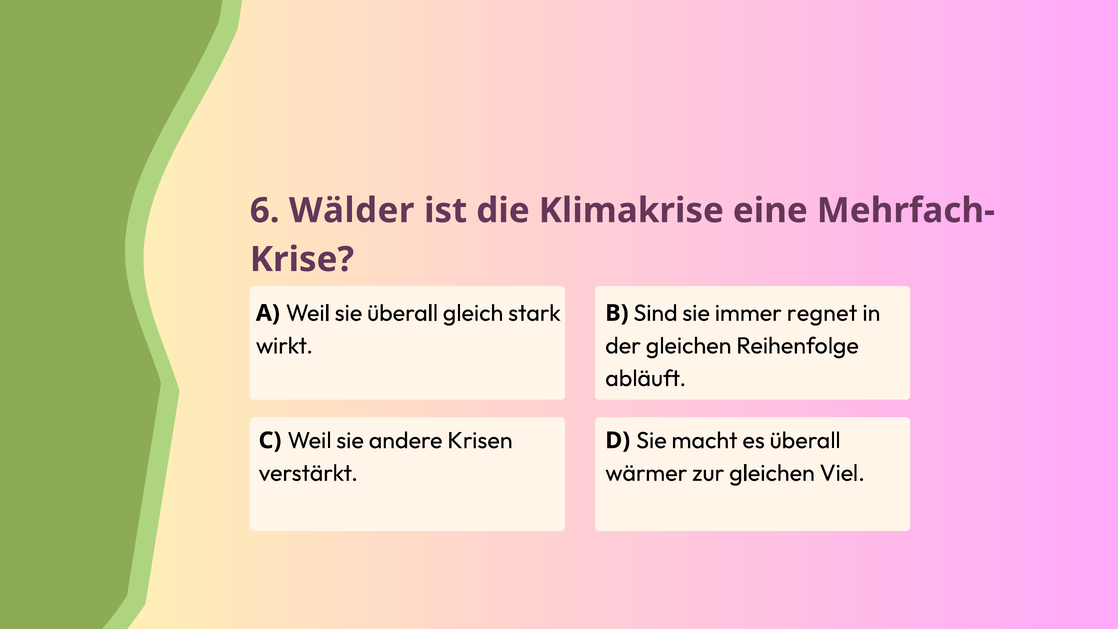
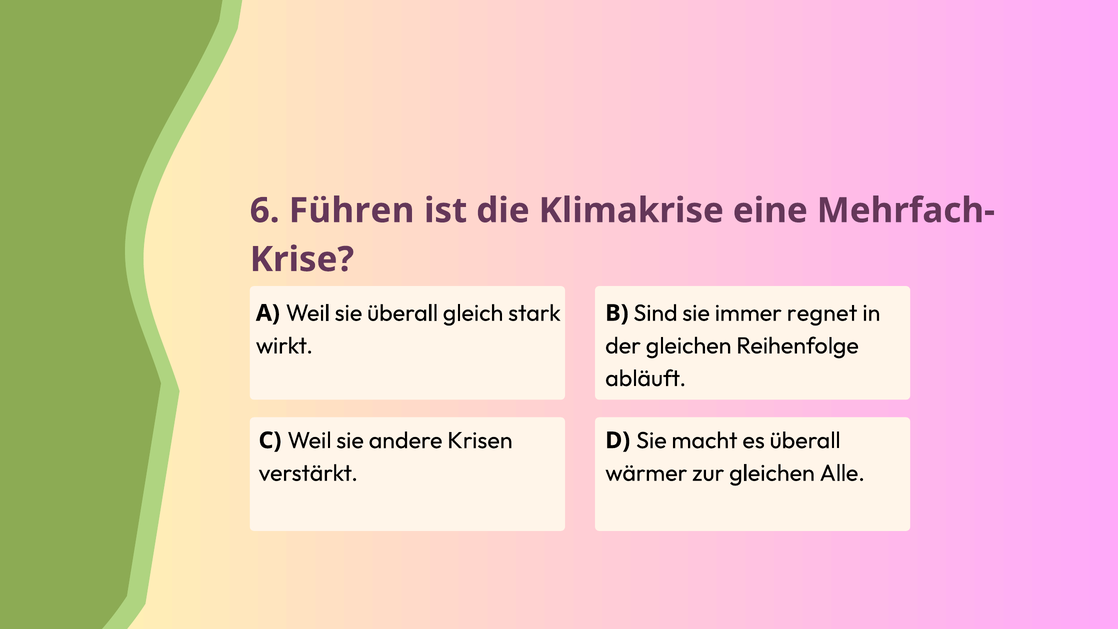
Wälder: Wälder -> Führen (352, 211)
Viel: Viel -> Alle (842, 473)
